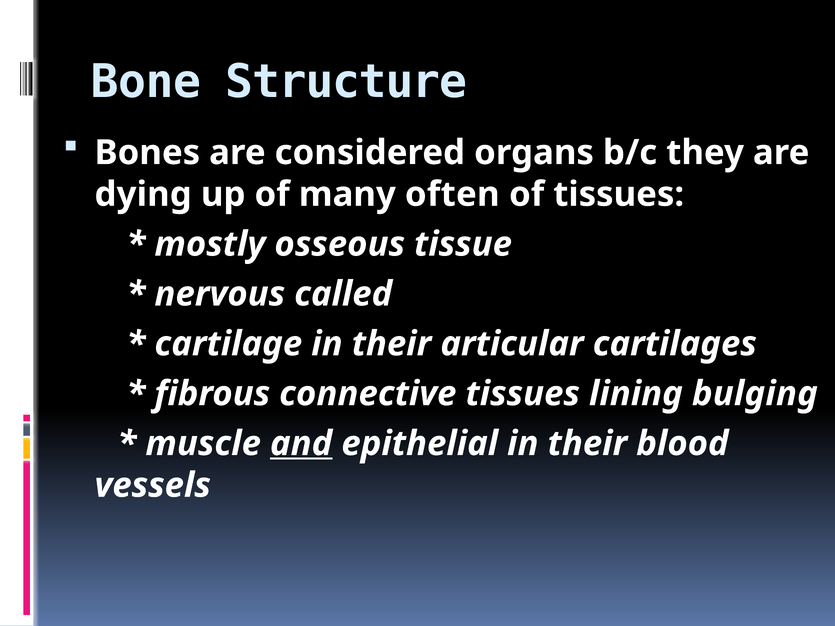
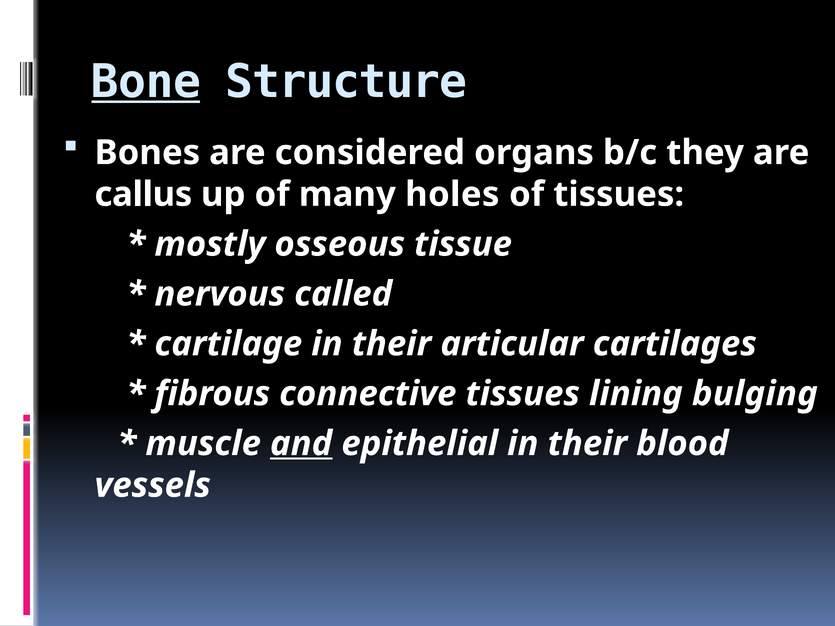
Bone underline: none -> present (146, 82)
dying: dying -> callus (143, 194)
often: often -> holes (452, 194)
